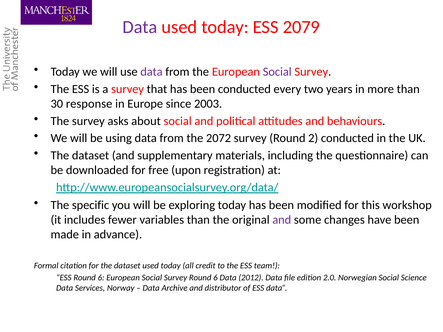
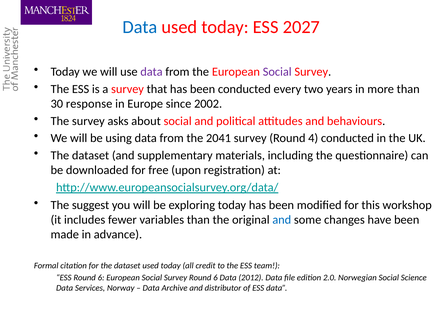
Data colour: purple -> blue (140, 27)
2079: 2079 -> 2027 (301, 27)
2003: 2003 -> 2002 (208, 104)
2072: 2072 -> 2041 (219, 138)
2: 2 -> 4 (313, 138)
specific: specific -> suggest (91, 205)
and colour: purple -> blue (282, 220)
